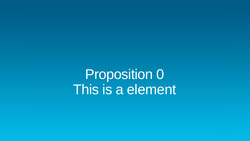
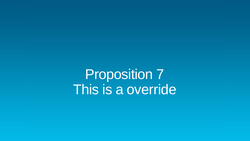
0: 0 -> 7 (160, 74)
element: element -> override (152, 89)
